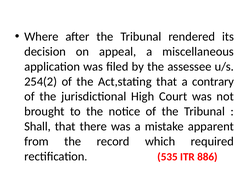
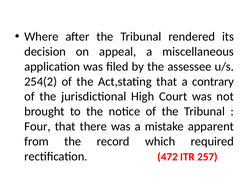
Shall: Shall -> Four (37, 126)
535: 535 -> 472 (167, 157)
886: 886 -> 257 (207, 157)
